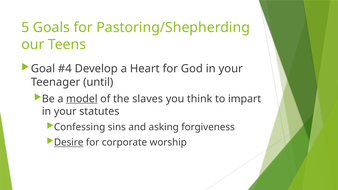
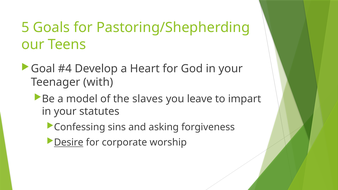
until: until -> with (98, 82)
model underline: present -> none (82, 99)
think: think -> leave (200, 99)
